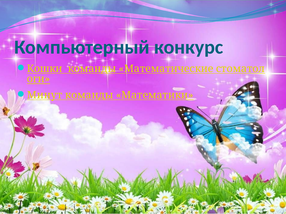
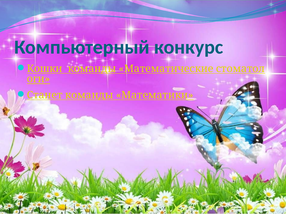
Минут: Минут -> Станет (45, 95)
